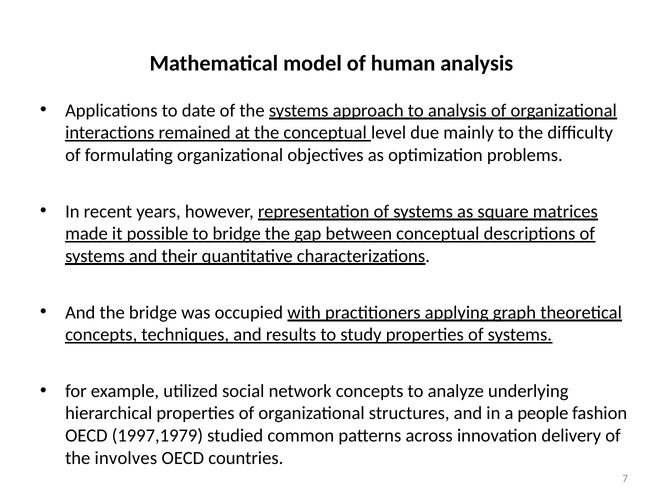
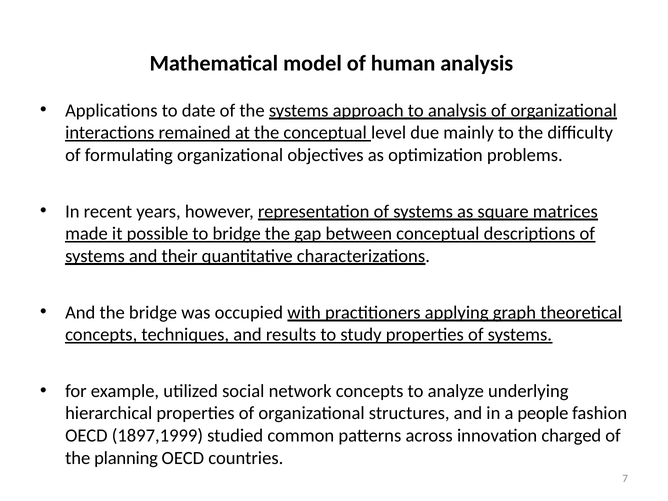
1997,1979: 1997,1979 -> 1897,1999 (157, 436)
delivery: delivery -> charged (571, 436)
involves: involves -> planning (126, 458)
